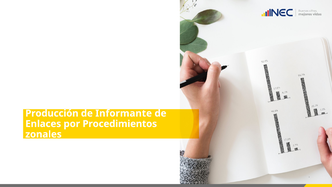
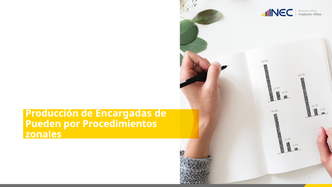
Informante: Informante -> Encargadas (124, 113)
Enlaces: Enlaces -> Pueden (43, 124)
